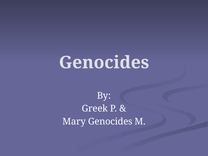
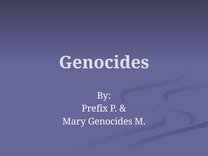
Greek: Greek -> Prefix (95, 109)
